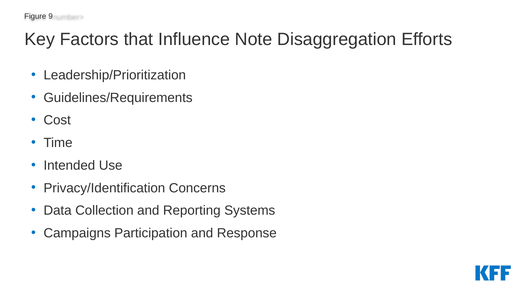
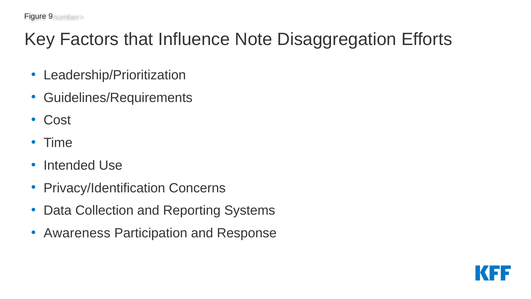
Campaigns: Campaigns -> Awareness (77, 233)
